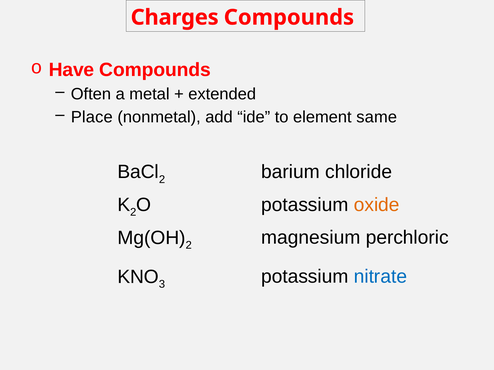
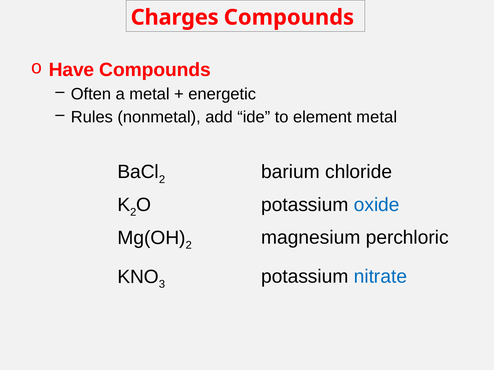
extended: extended -> energetic (222, 94)
Place: Place -> Rules (92, 117)
element same: same -> metal (377, 117)
oxide colour: orange -> blue (377, 205)
